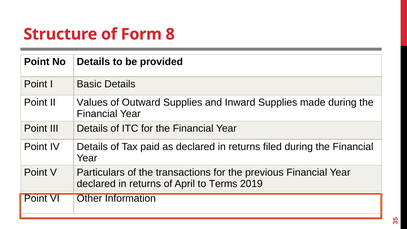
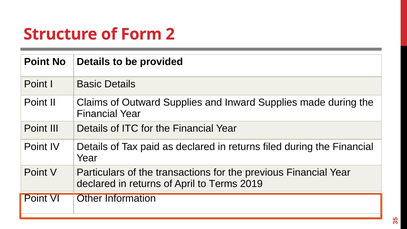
8: 8 -> 2 (170, 34)
Values: Values -> Claims (92, 103)
